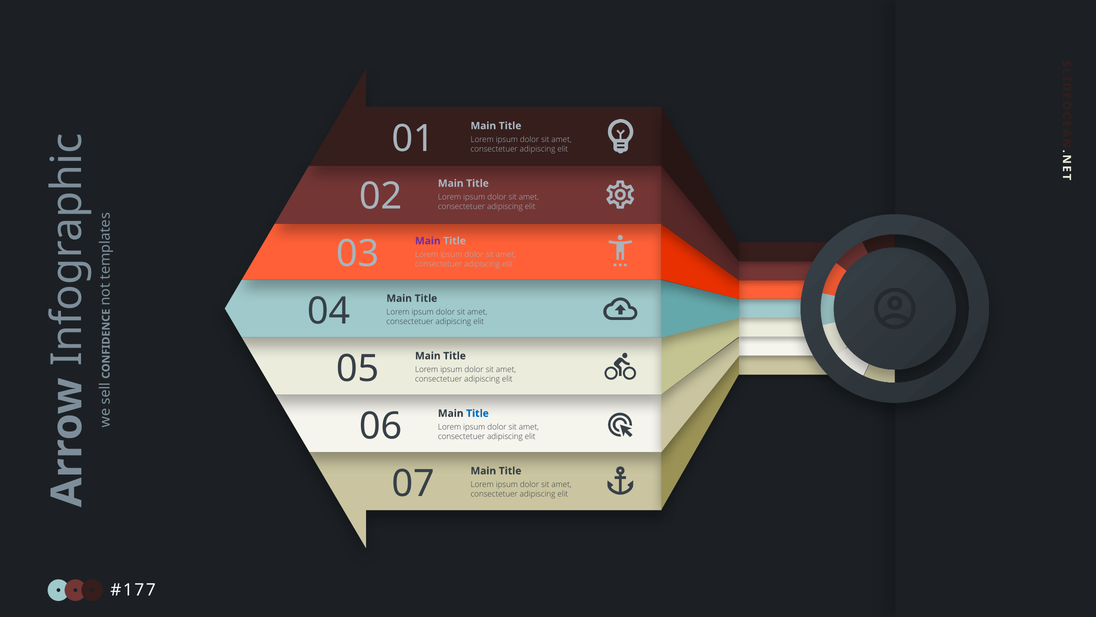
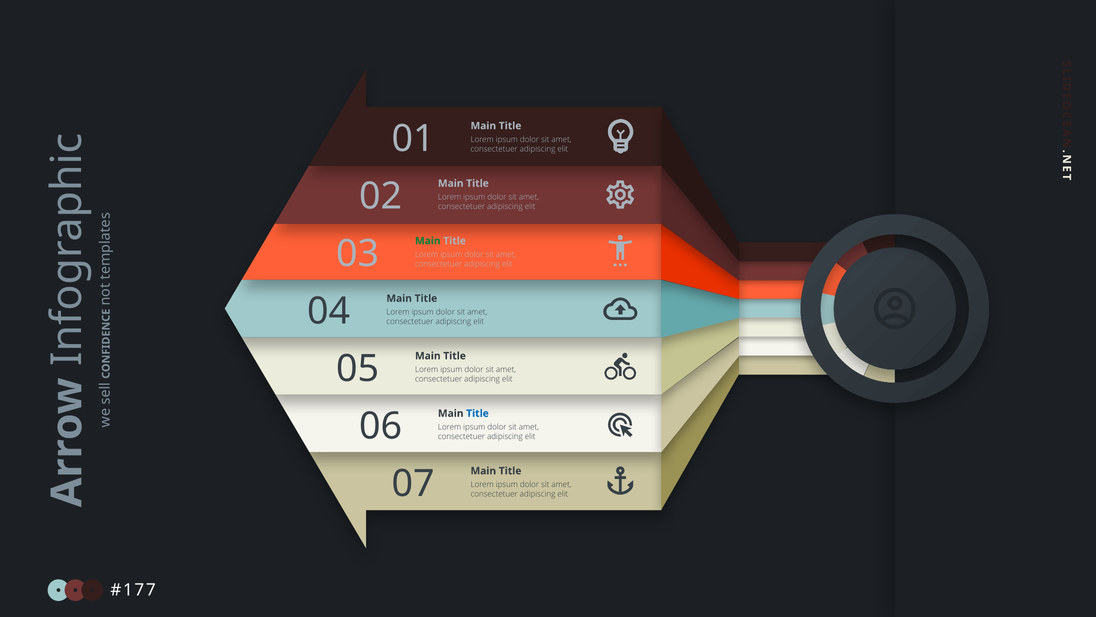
Main colour: purple -> green (428, 241)
